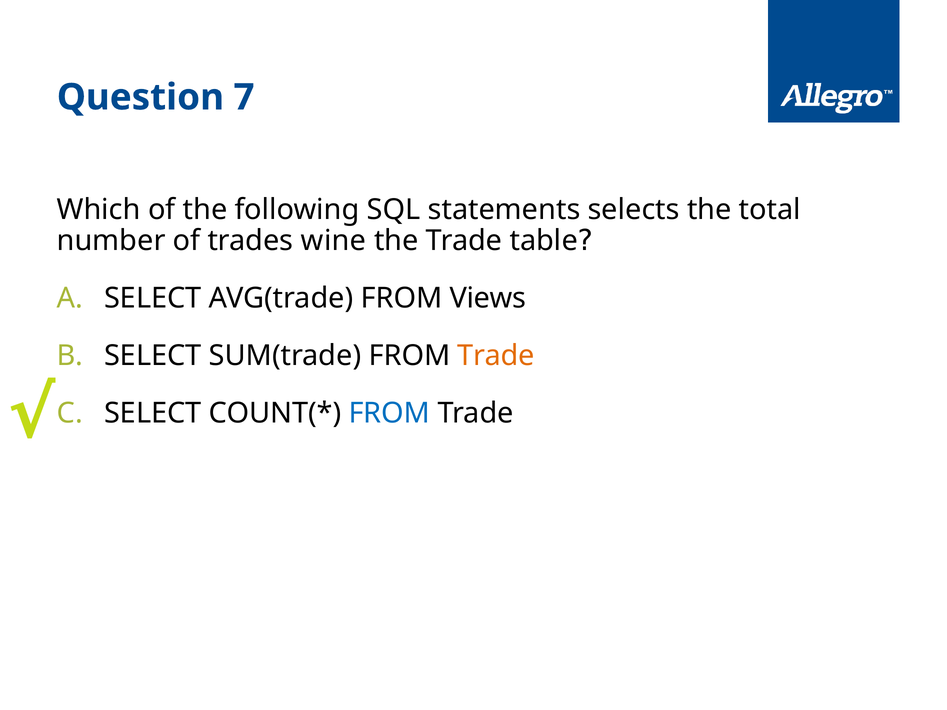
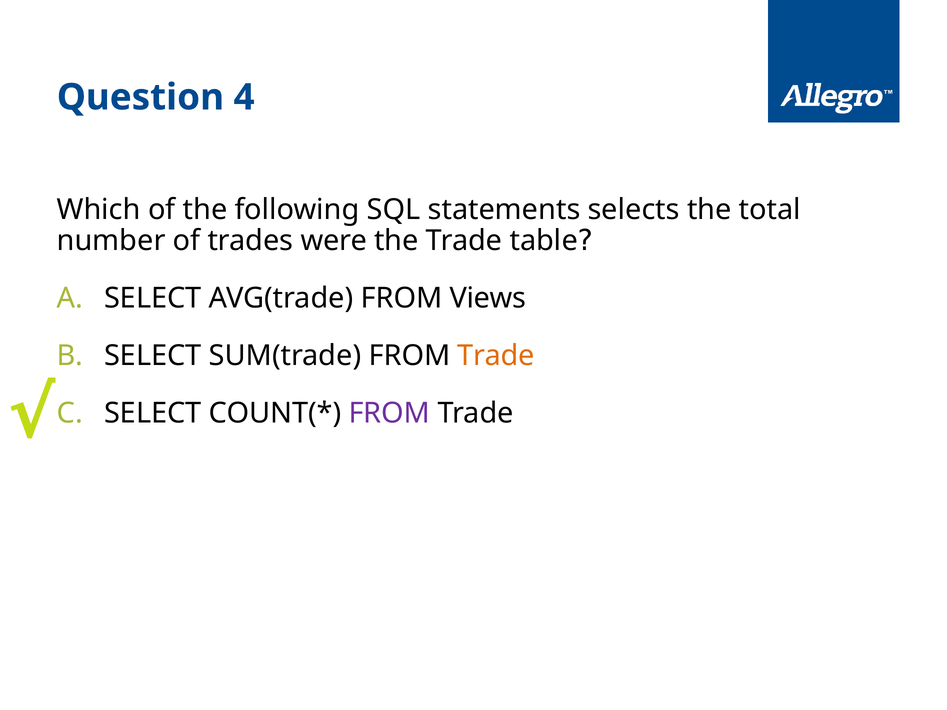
7: 7 -> 4 (244, 97)
wine: wine -> were (334, 241)
FROM colour: blue -> purple (389, 414)
